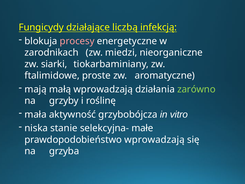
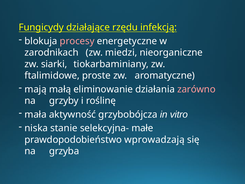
liczbą: liczbą -> rzędu (125, 27)
małą wprowadzają: wprowadzają -> eliminowanie (103, 89)
zarówno colour: light green -> pink (196, 89)
